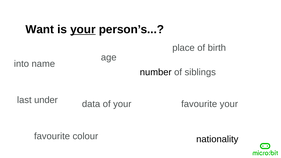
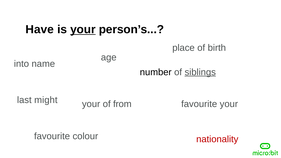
Want: Want -> Have (40, 29)
siblings underline: none -> present (200, 72)
under: under -> might (46, 100)
data: data -> your (91, 104)
of your: your -> from (122, 104)
nationality colour: black -> red (217, 139)
